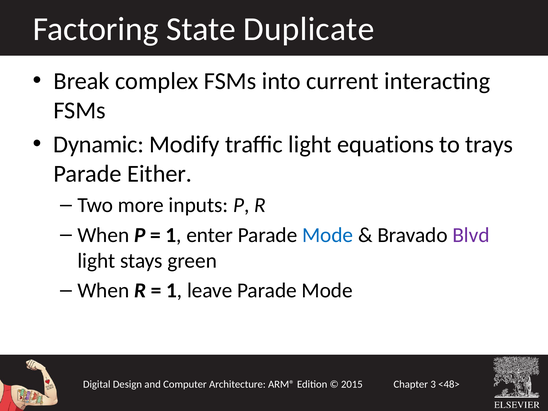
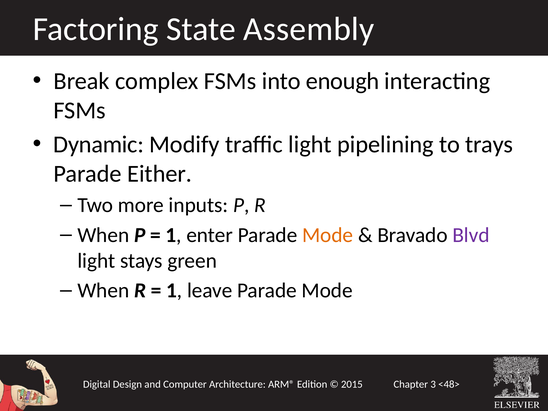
Duplicate: Duplicate -> Assembly (309, 29)
current: current -> enough (343, 81)
equations: equations -> pipelining (386, 145)
Mode colour: blue -> orange (328, 235)
